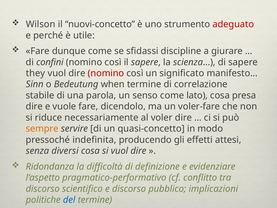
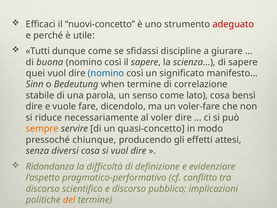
Wilson: Wilson -> Efficaci (41, 24)
Fare: Fare -> Tutti (38, 51)
confini: confini -> buona (50, 62)
they: they -> quei (35, 73)
nomino colour: red -> blue (106, 73)
presa: presa -> bensì (244, 95)
indefinita: indefinita -> chiunque (94, 140)
del colour: blue -> orange (69, 200)
